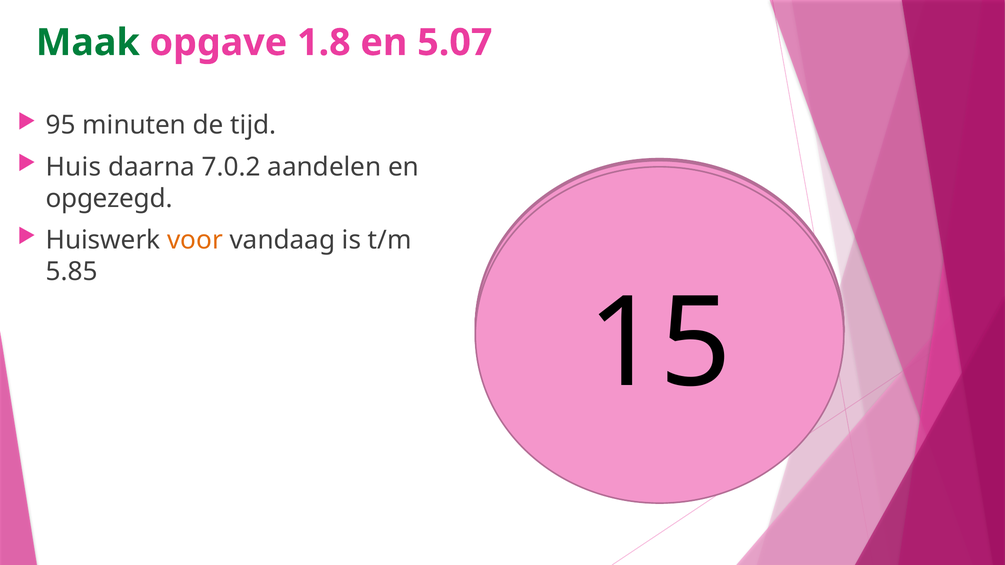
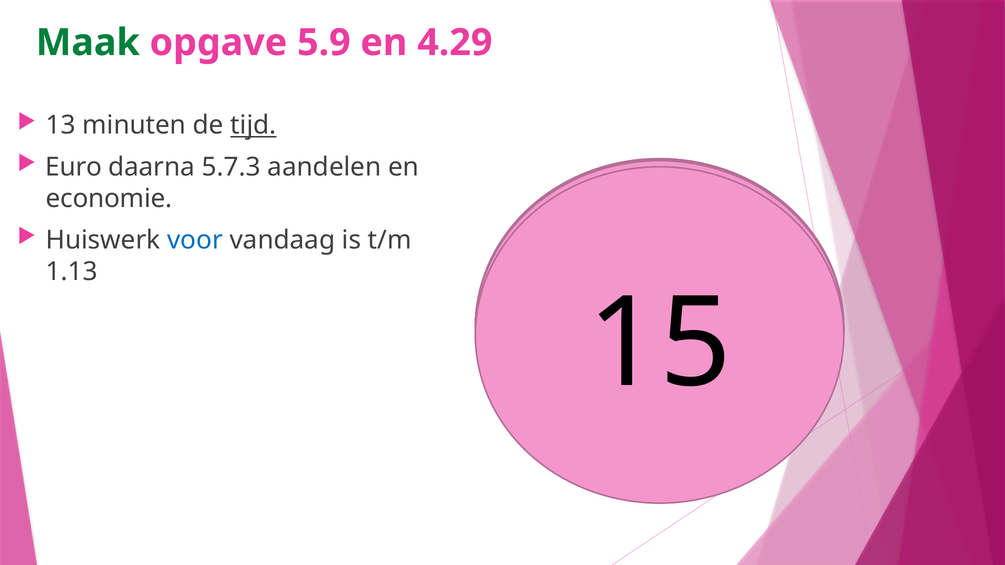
1.8: 1.8 -> 5.9 (324, 43)
5.07: 5.07 -> 4.29 (455, 43)
95: 95 -> 13 (61, 125)
tijd underline: none -> present (253, 125)
Huis: Huis -> Euro (74, 167)
7.0.2: 7.0.2 -> 5.7.3 (231, 167)
opgezegd: opgezegd -> economie (109, 199)
voor colour: orange -> blue (195, 240)
5.85: 5.85 -> 1.13 (72, 272)
